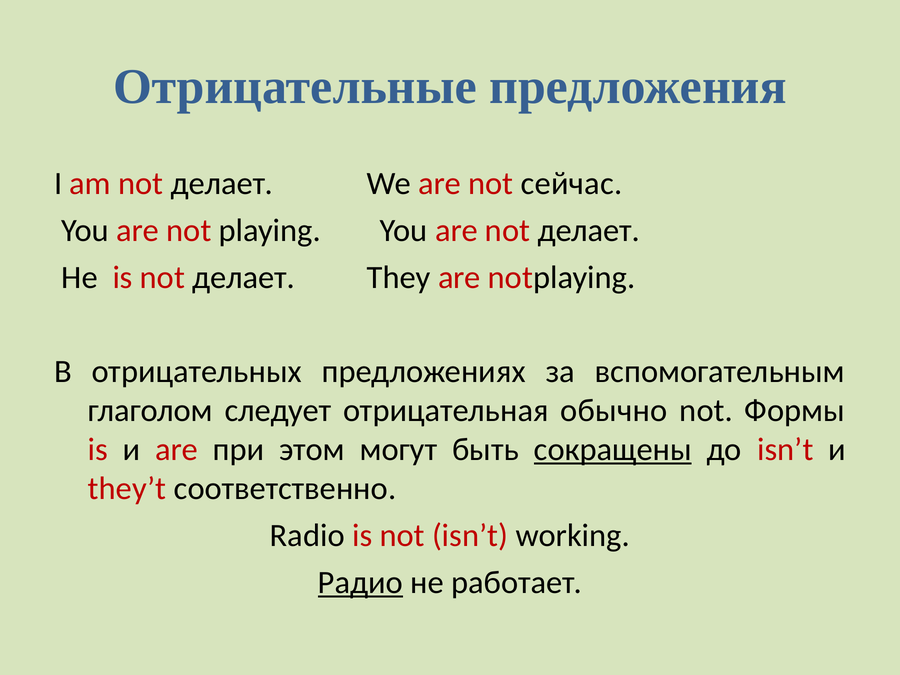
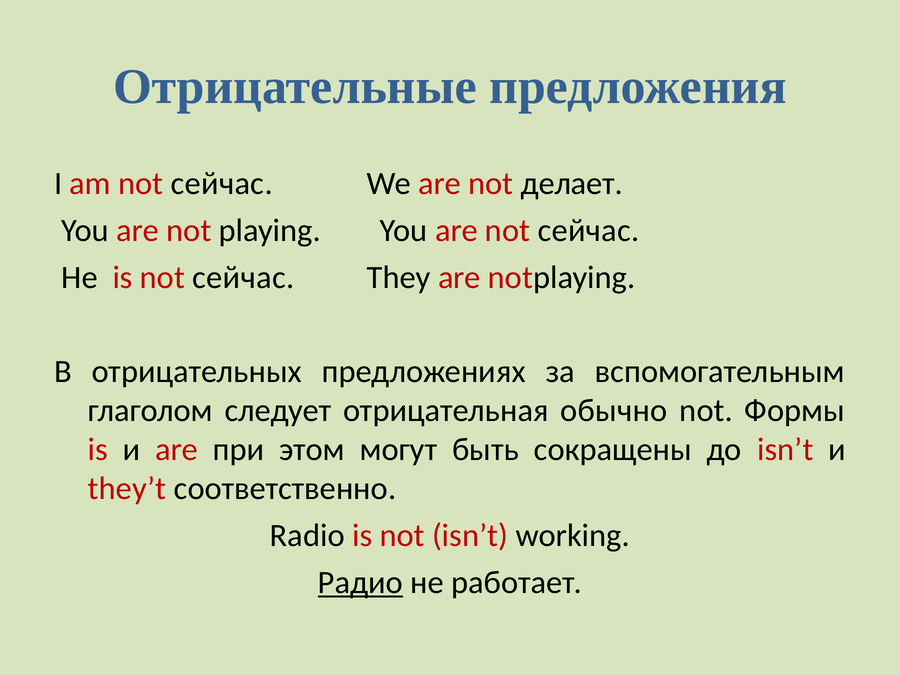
am not делает: делает -> сейчас (222, 184)
сейчас: сейчас -> делает (572, 184)
are not делает: делает -> сейчас (588, 231)
is not делает: делает -> сейчас (243, 278)
сокращены underline: present -> none (613, 450)
